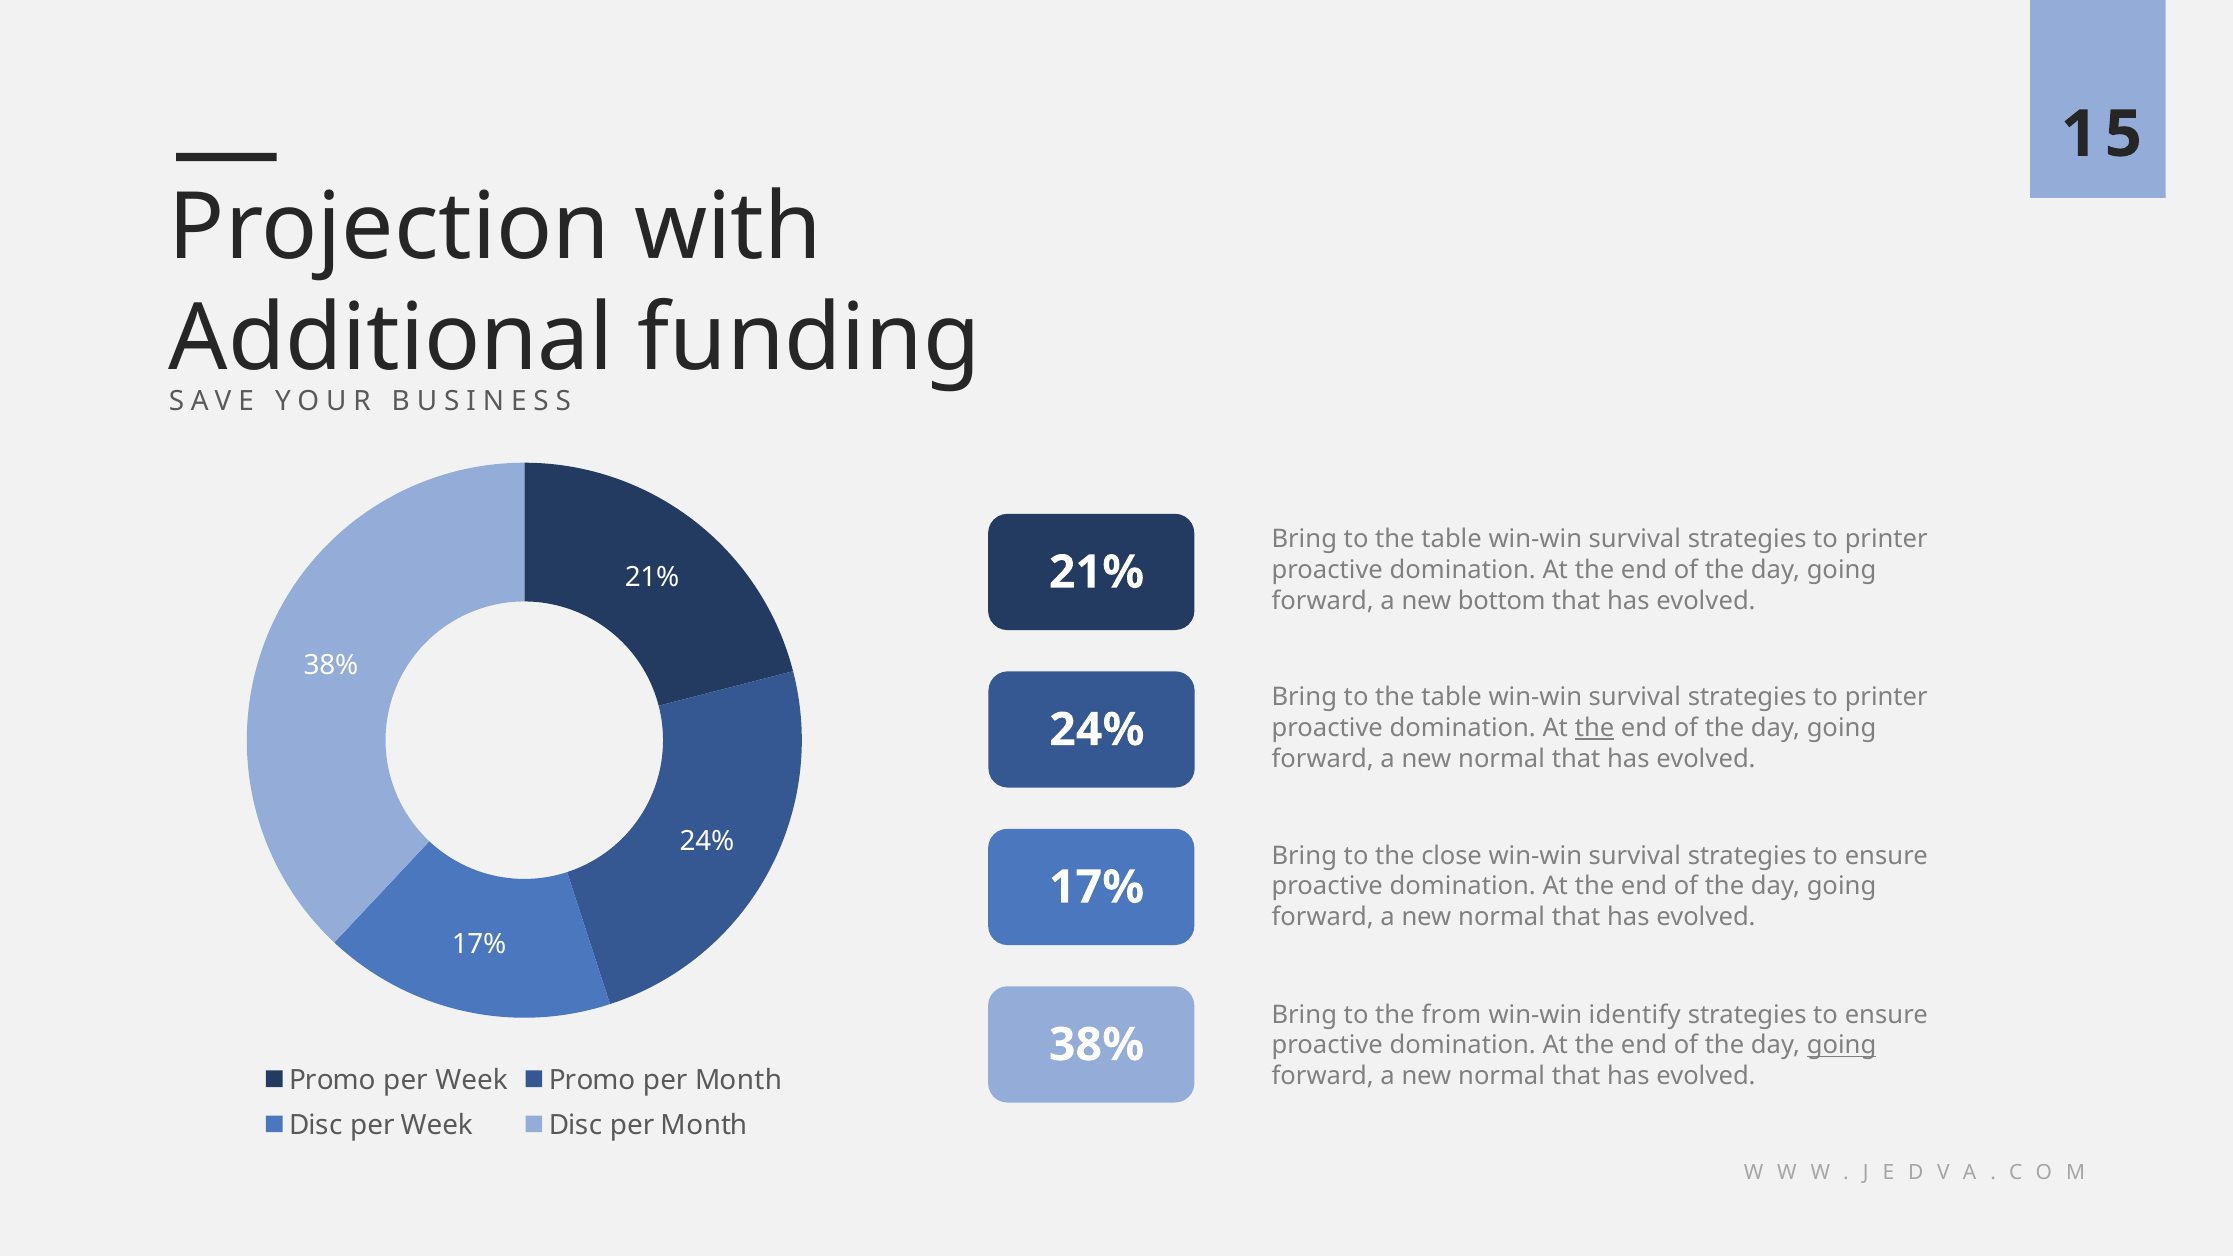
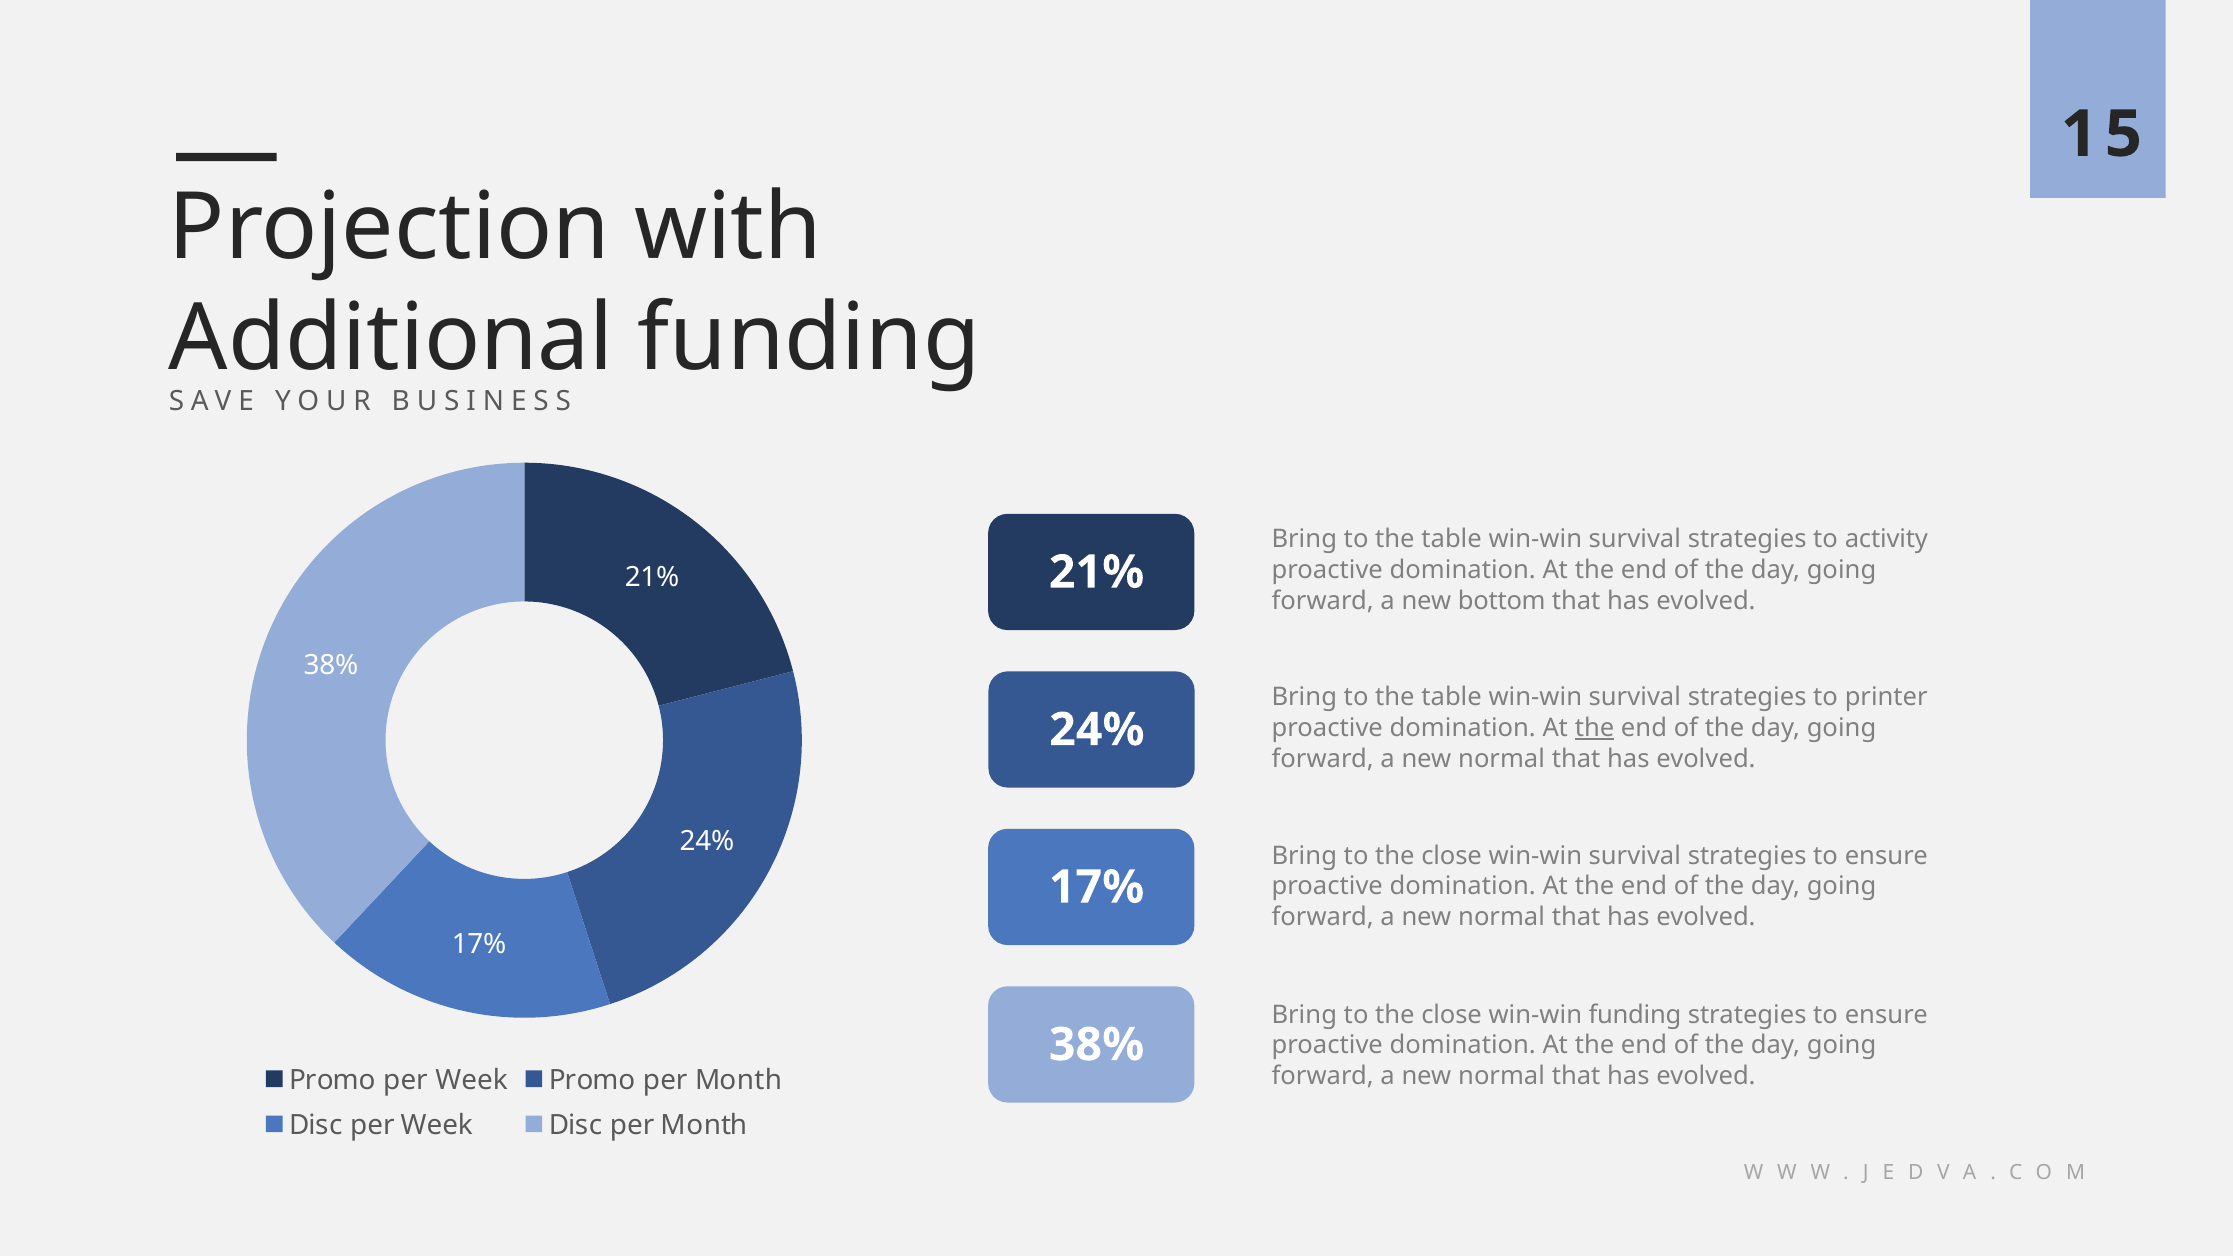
printer: printer -> activity (1886, 539)
from: from -> close (1452, 1015)
win-win identify: identify -> funding (1635, 1015)
going underline: present -> none (1842, 1046)
